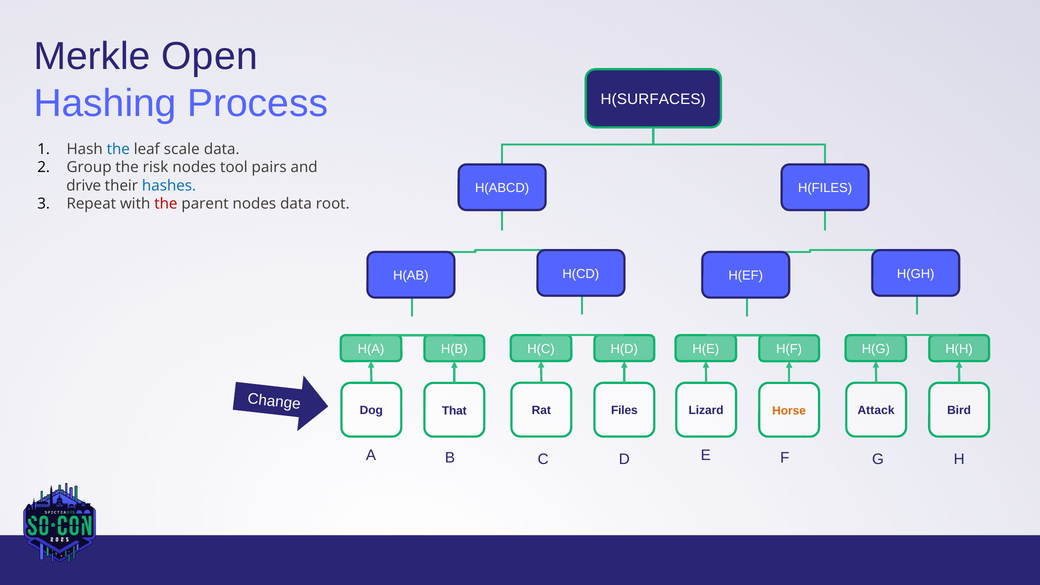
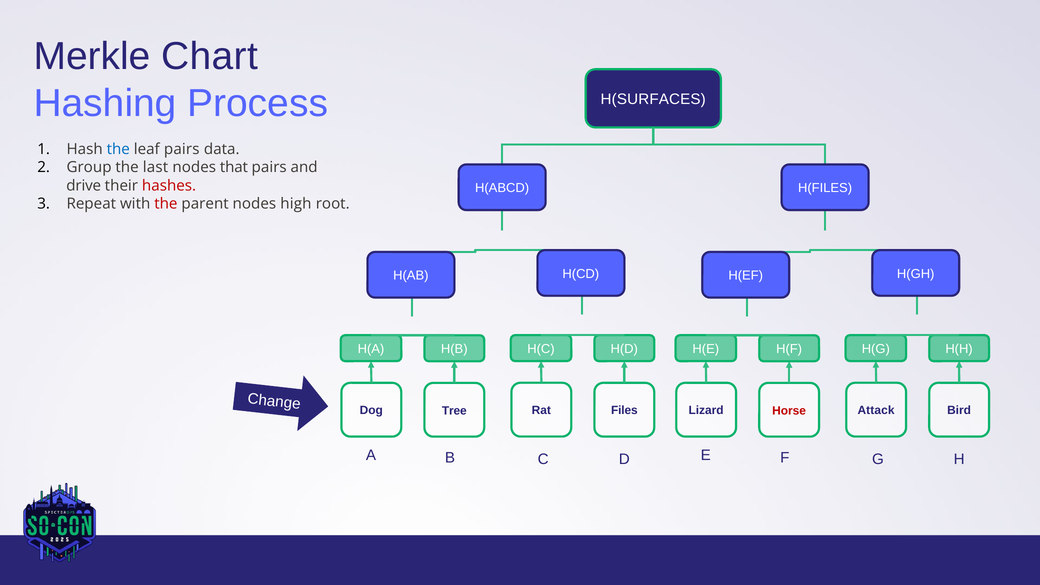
Open: Open -> Chart (210, 56)
leaf scale: scale -> pairs (182, 149)
risk: risk -> last (156, 167)
tool: tool -> that (234, 167)
hashes colour: blue -> red (169, 186)
nodes data: data -> high (296, 204)
Horse colour: orange -> red (789, 411)
That: That -> Tree (454, 411)
